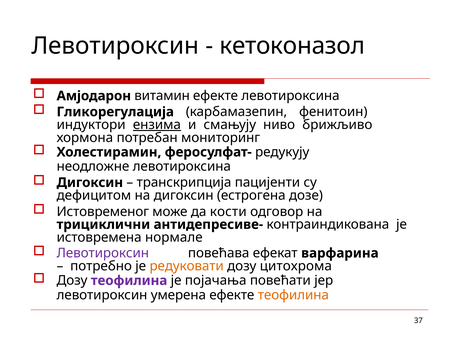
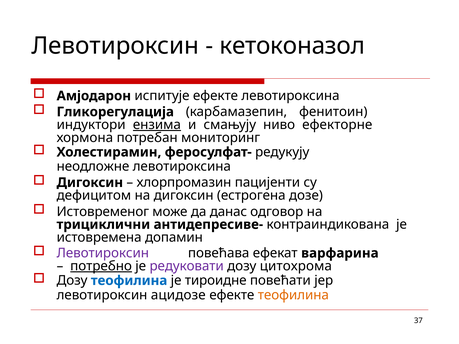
витамин: витамин -> испитује (162, 96)
брижљиво: брижљиво -> ефекторне (337, 125)
транскрипција: транскрипција -> хлорпромазин (184, 183)
кости: кости -> данас (228, 212)
нормале: нормале -> допамин (174, 237)
потребно underline: none -> present (101, 266)
редуковати colour: orange -> purple (187, 266)
теофилина colour: purple -> blue (129, 281)
појачања: појачања -> тироидне (216, 281)
умерена: умерена -> ацидозе (178, 295)
